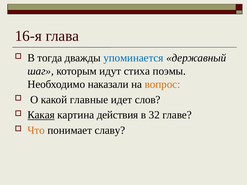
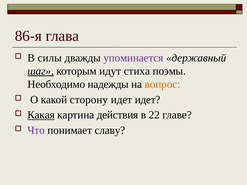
16-я: 16-я -> 86-я (28, 36)
тогда: тогда -> силы (50, 58)
упоминается colour: blue -> purple (133, 58)
шаг underline: none -> present (41, 71)
наказали: наказали -> надежды (108, 84)
главные: главные -> сторону (89, 100)
идет слов: слов -> идет (148, 100)
32: 32 -> 22 (154, 115)
Что colour: orange -> purple (36, 130)
